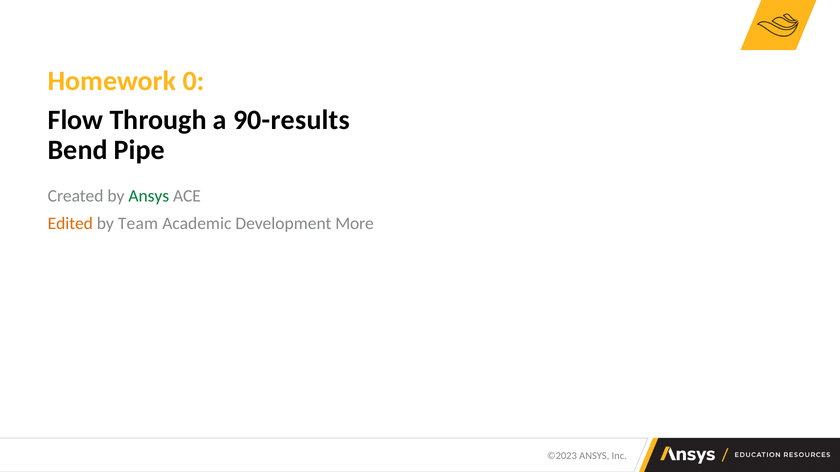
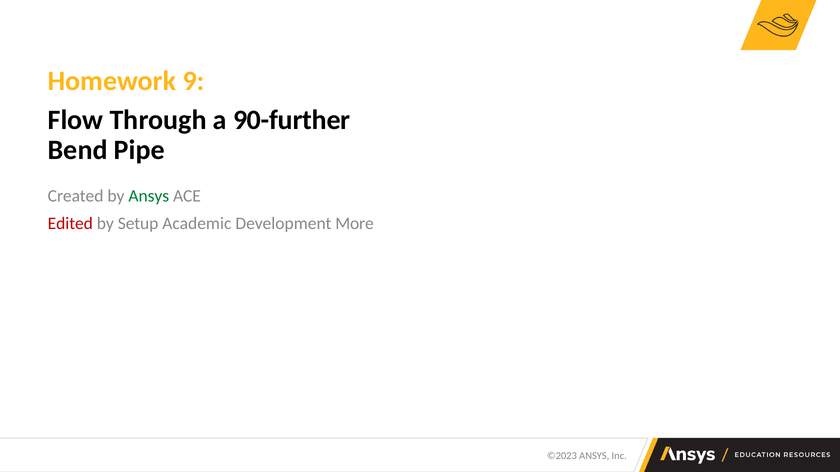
0: 0 -> 9 (194, 81)
90-results: 90-results -> 90-further (292, 120)
Edited colour: orange -> red (70, 224)
Team: Team -> Setup (138, 224)
